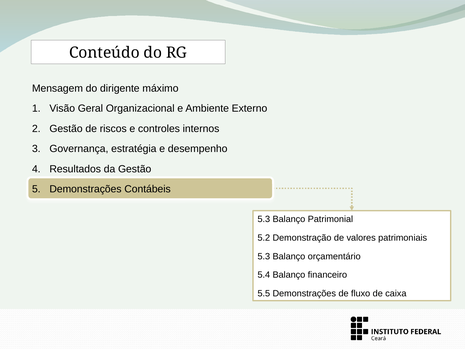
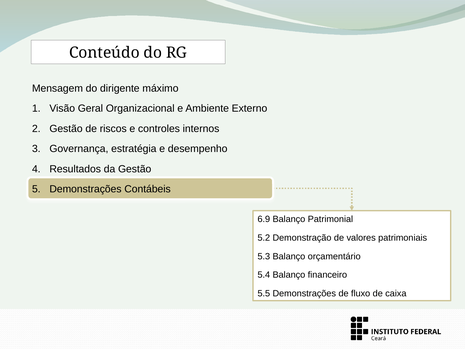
5.3: 5.3 -> 6.9 (264, 219)
